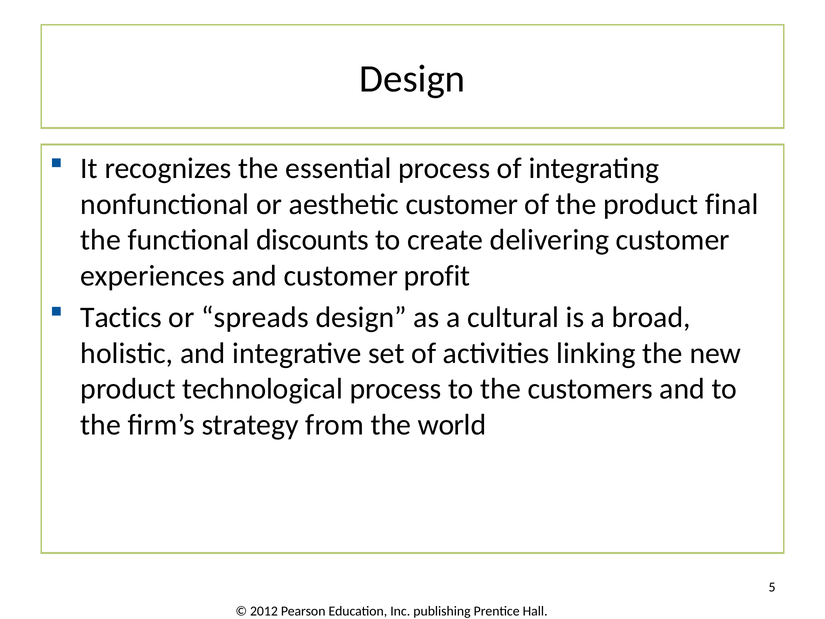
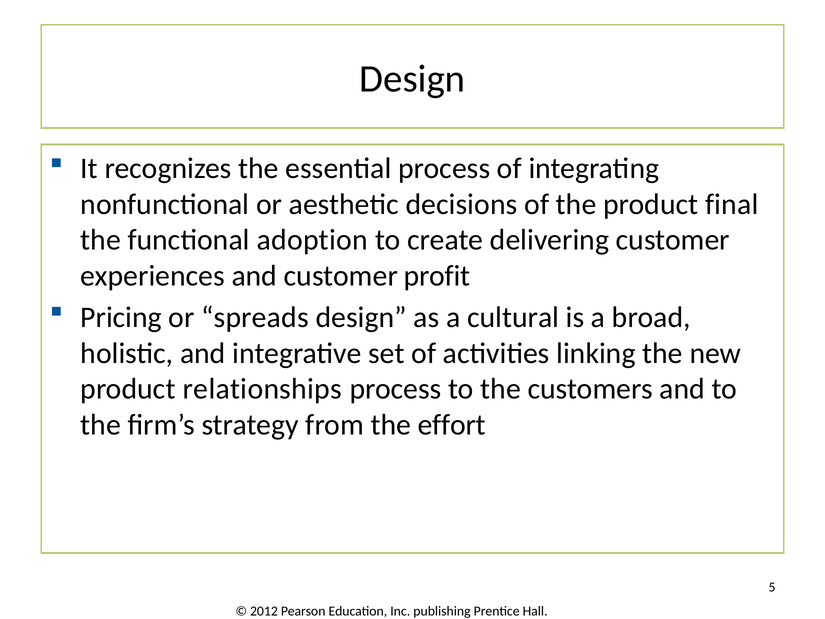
aesthetic customer: customer -> decisions (462, 204)
discounts: discounts -> adoption (312, 240)
Tactics: Tactics -> Pricing (121, 317)
technological: technological -> relationships (262, 389)
world: world -> effort (452, 424)
